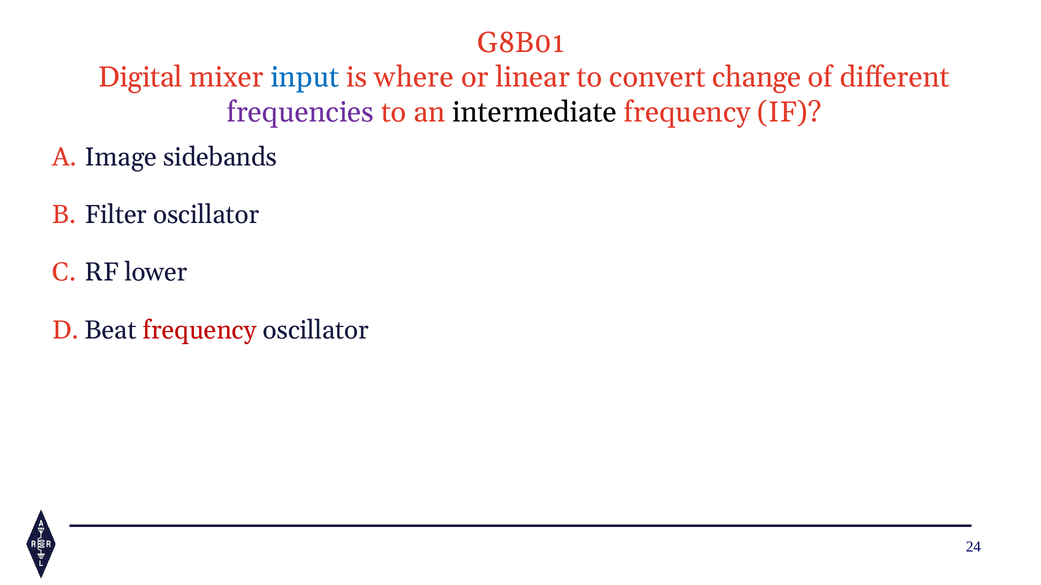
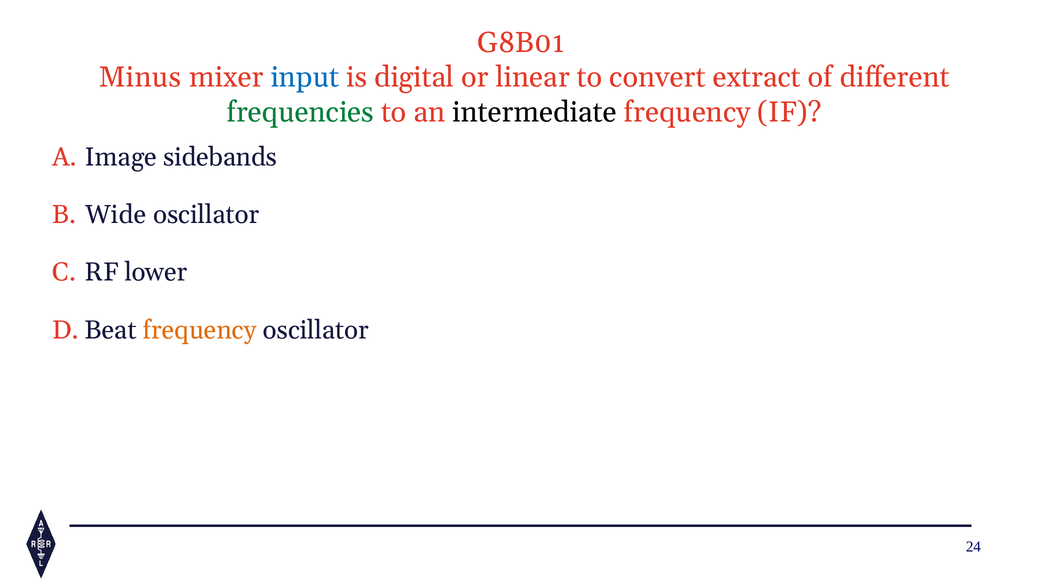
Digital: Digital -> Minus (140, 77)
where: where -> digital (414, 77)
change: change -> extract (757, 77)
frequencies colour: purple -> green (300, 112)
Filter: Filter -> Wide (116, 215)
frequency colour: red -> orange (200, 330)
